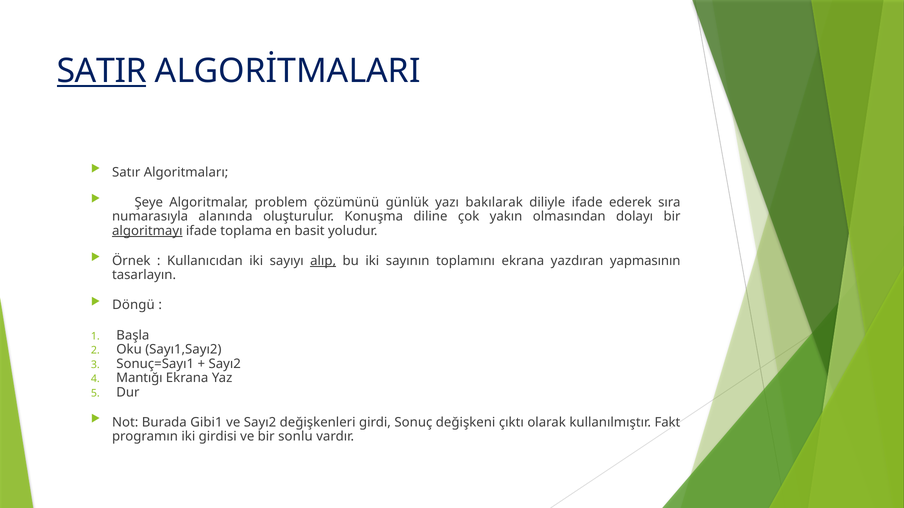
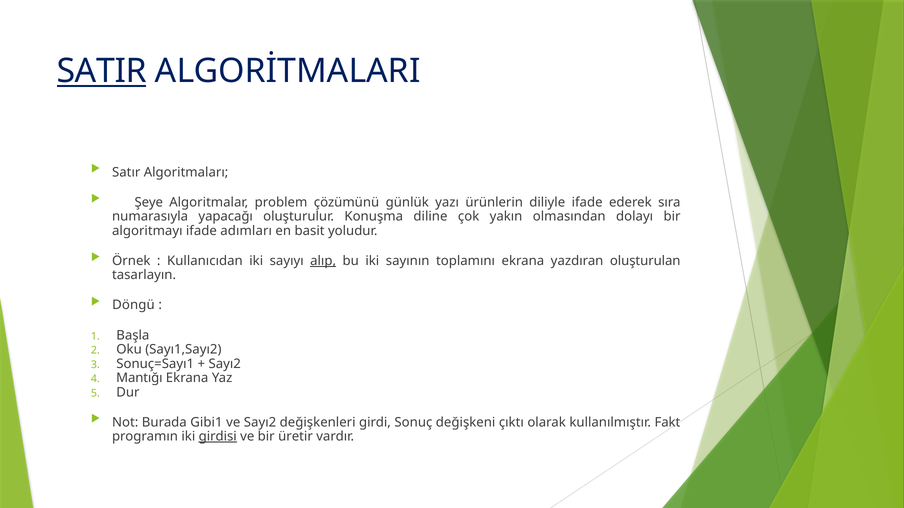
bakılarak: bakılarak -> ürünlerin (494, 203)
alanında: alanında -> yapacağı (226, 217)
algoritmayı underline: present -> none (147, 231)
toplama: toplama -> adımları (246, 231)
yapmasının: yapmasının -> oluşturulan (645, 261)
girdisi underline: none -> present (218, 437)
sonlu: sonlu -> üretir (295, 437)
